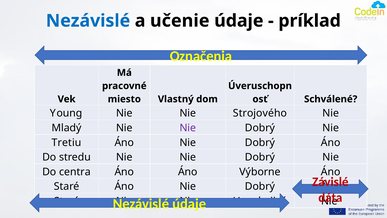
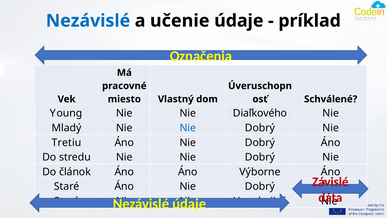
Strojového: Strojového -> Diaľkového (260, 113)
Nie colour: purple -> blue (188, 128)
centra: centra -> článok (75, 172)
